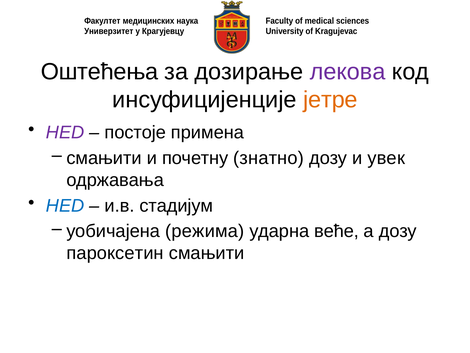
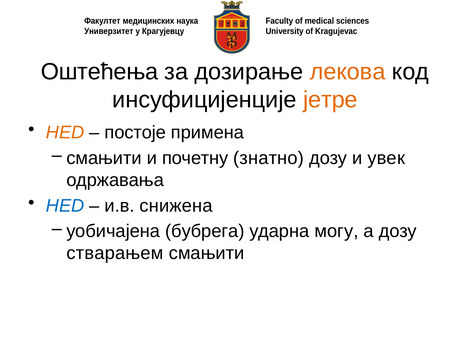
лекова colour: purple -> orange (348, 71)
HED colour: purple -> orange (65, 132)
стадијум: стадијум -> снижена (176, 205)
режима: режима -> бубрега (205, 231)
веће: веће -> могу (336, 231)
пароксетин: пароксетин -> стварањем (115, 253)
